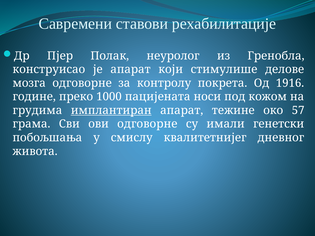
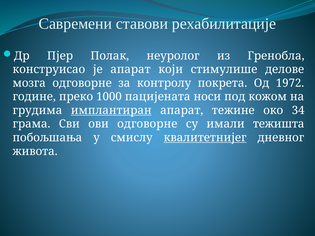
1916: 1916 -> 1972 (290, 83)
57: 57 -> 34 (298, 110)
генетски: генетски -> тежишта (279, 124)
квалитетнијег underline: none -> present (205, 138)
